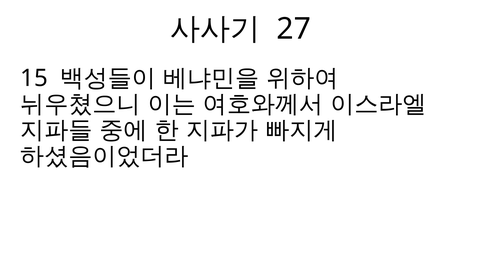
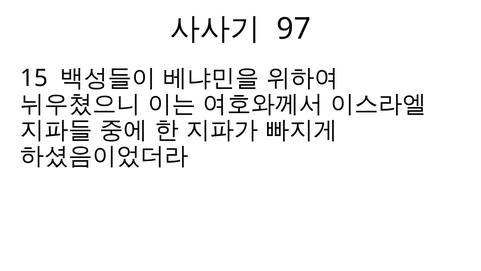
27: 27 -> 97 (294, 29)
